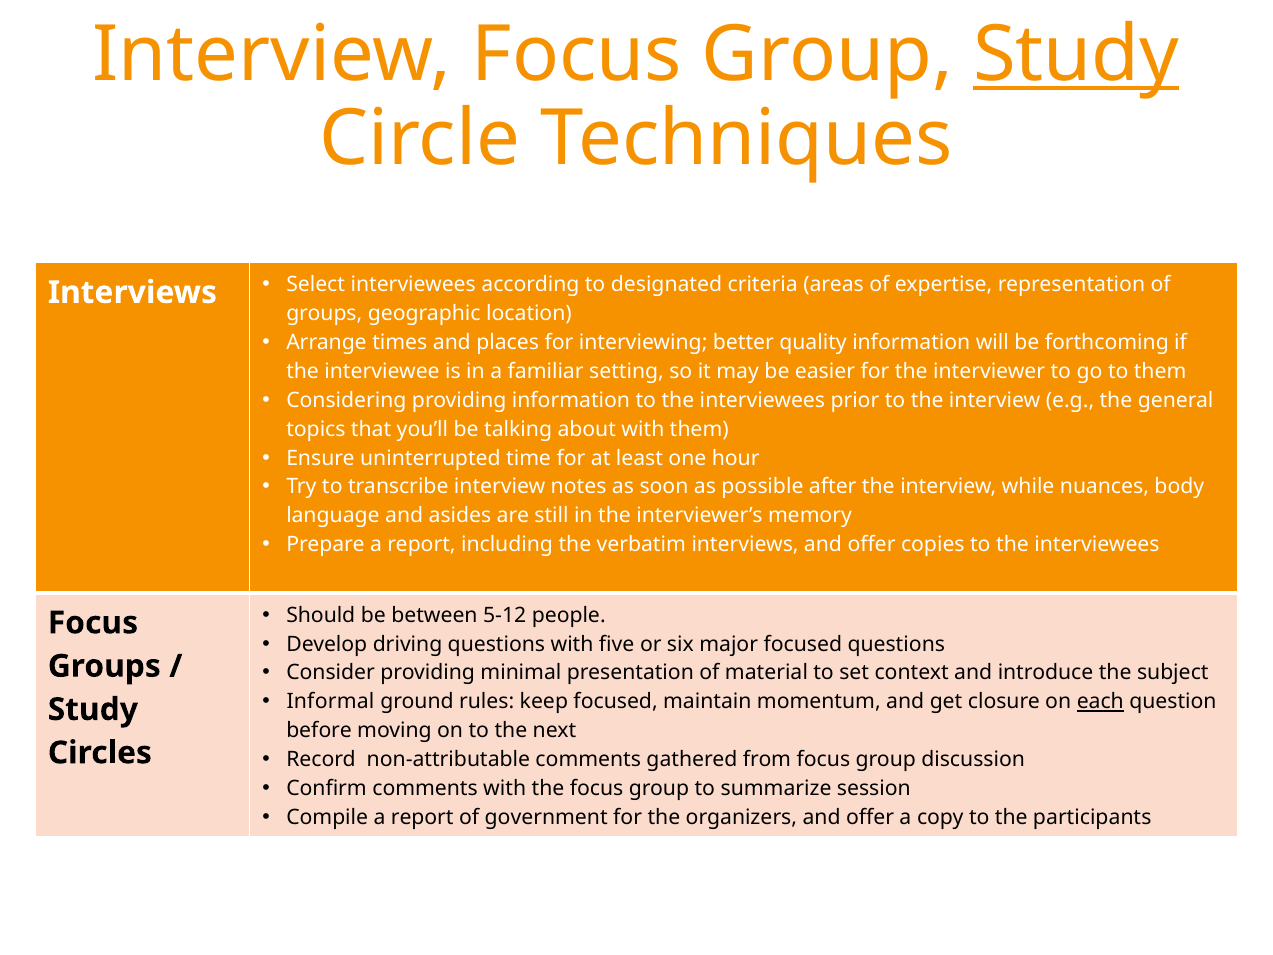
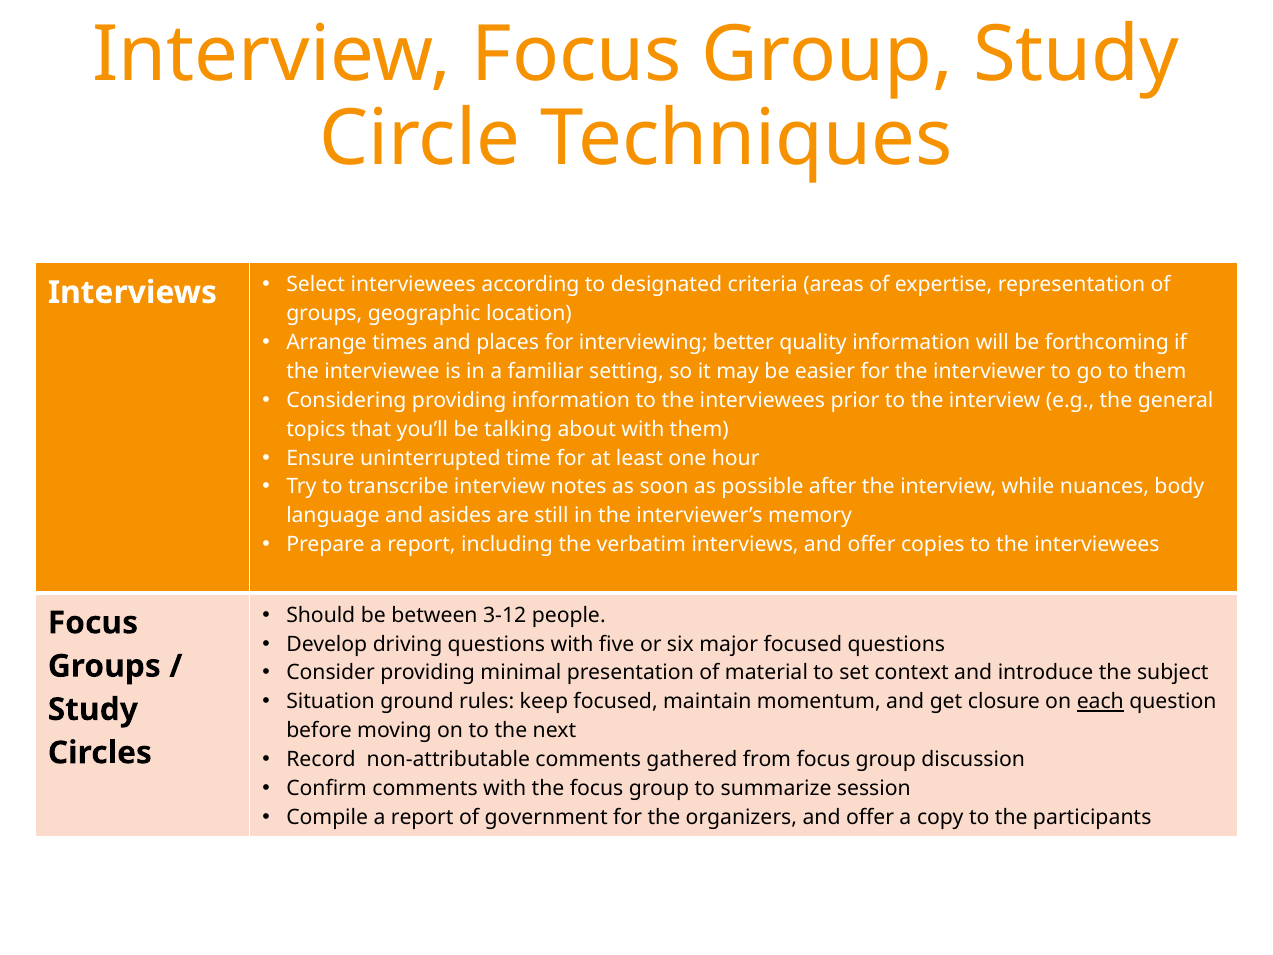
Study underline: present -> none (1076, 55)
5-12: 5-12 -> 3-12 (505, 615)
Informal: Informal -> Situation (331, 702)
